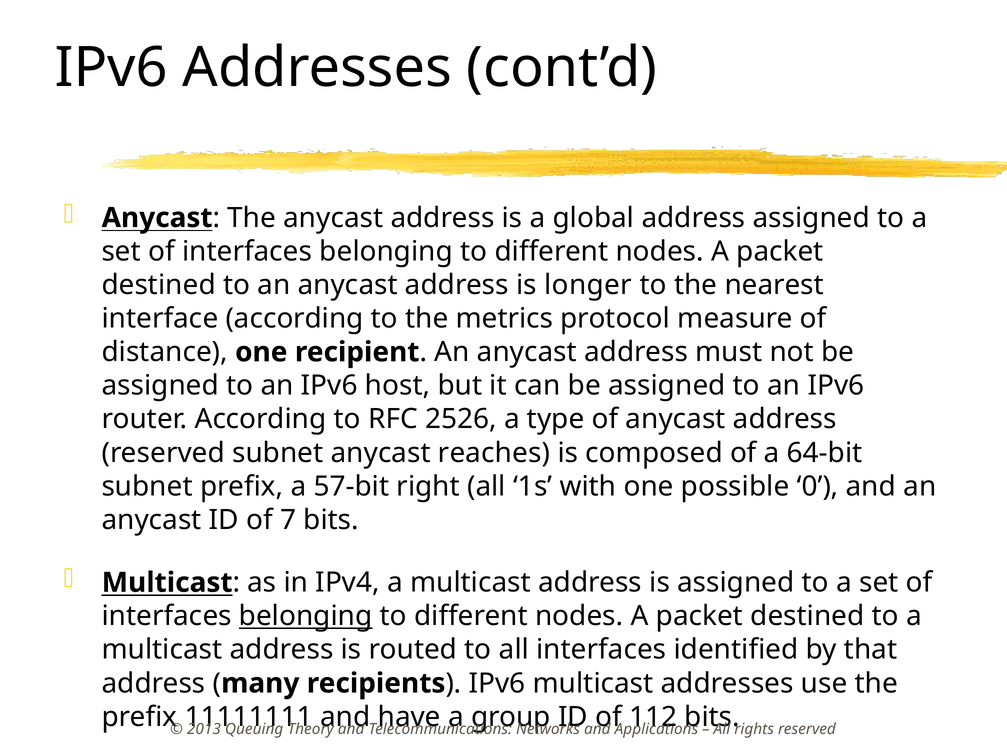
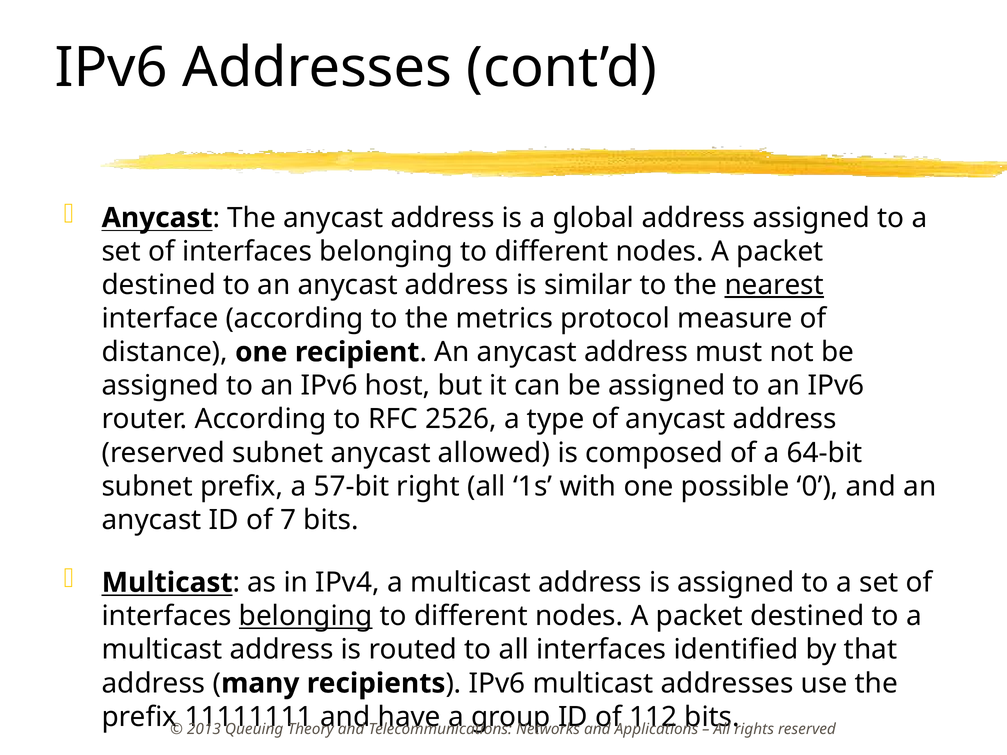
longer: longer -> similar (588, 285)
nearest underline: none -> present (774, 285)
reaches: reaches -> allowed (494, 453)
